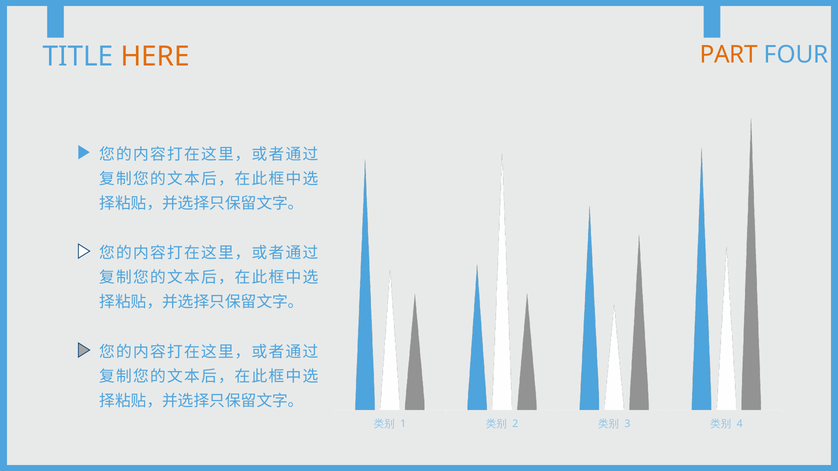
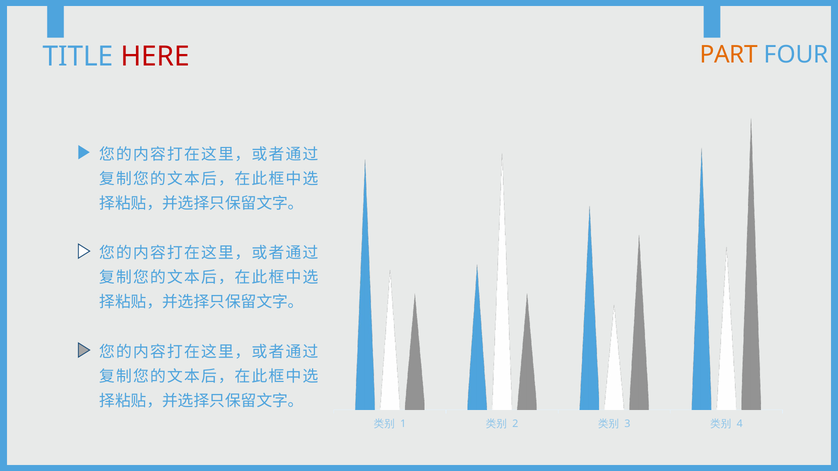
HERE colour: orange -> red (155, 57)
